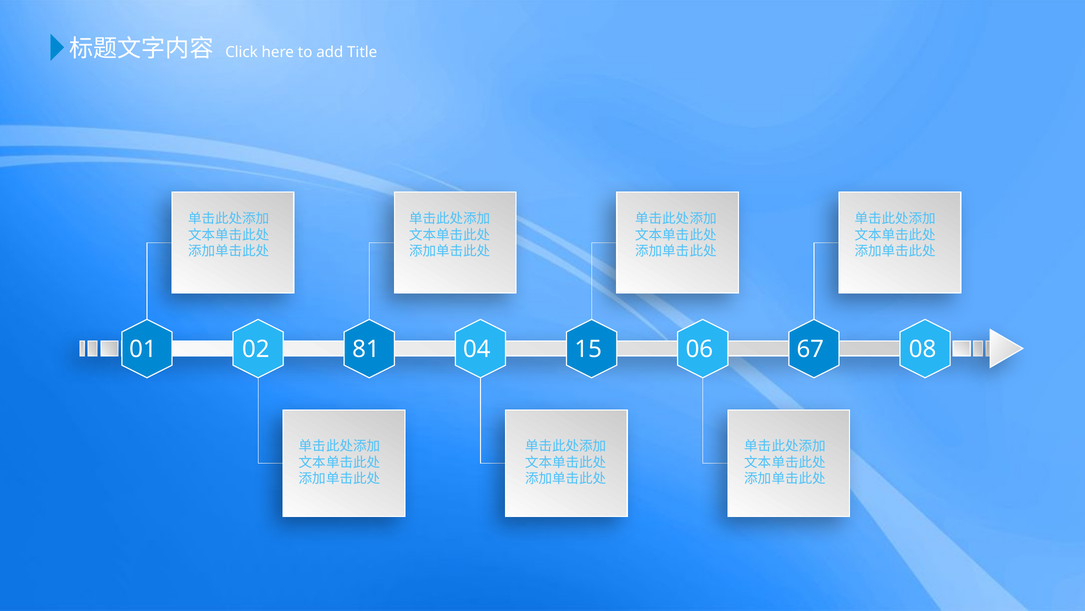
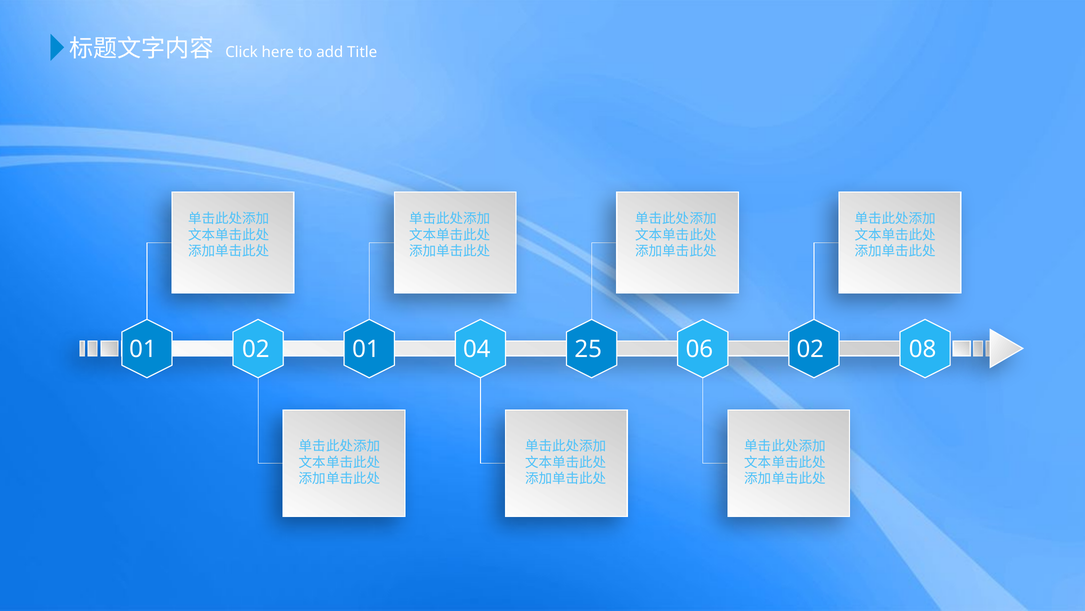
02 81: 81 -> 01 (366, 349)
15: 15 -> 25 (588, 349)
06 67: 67 -> 02 (810, 349)
